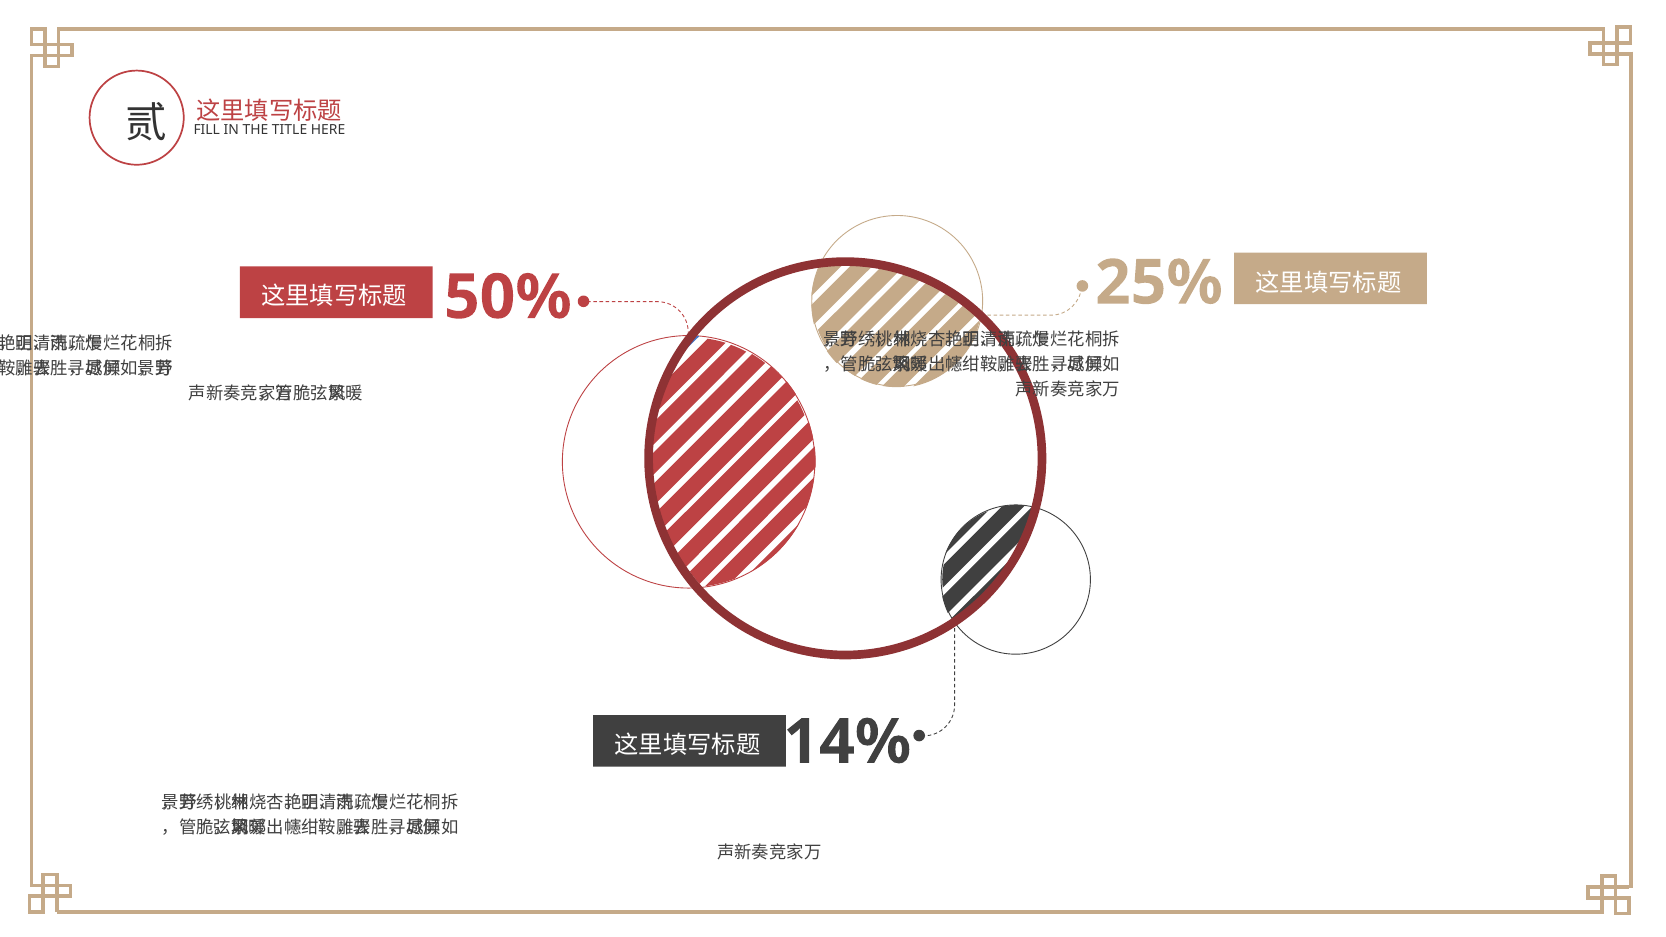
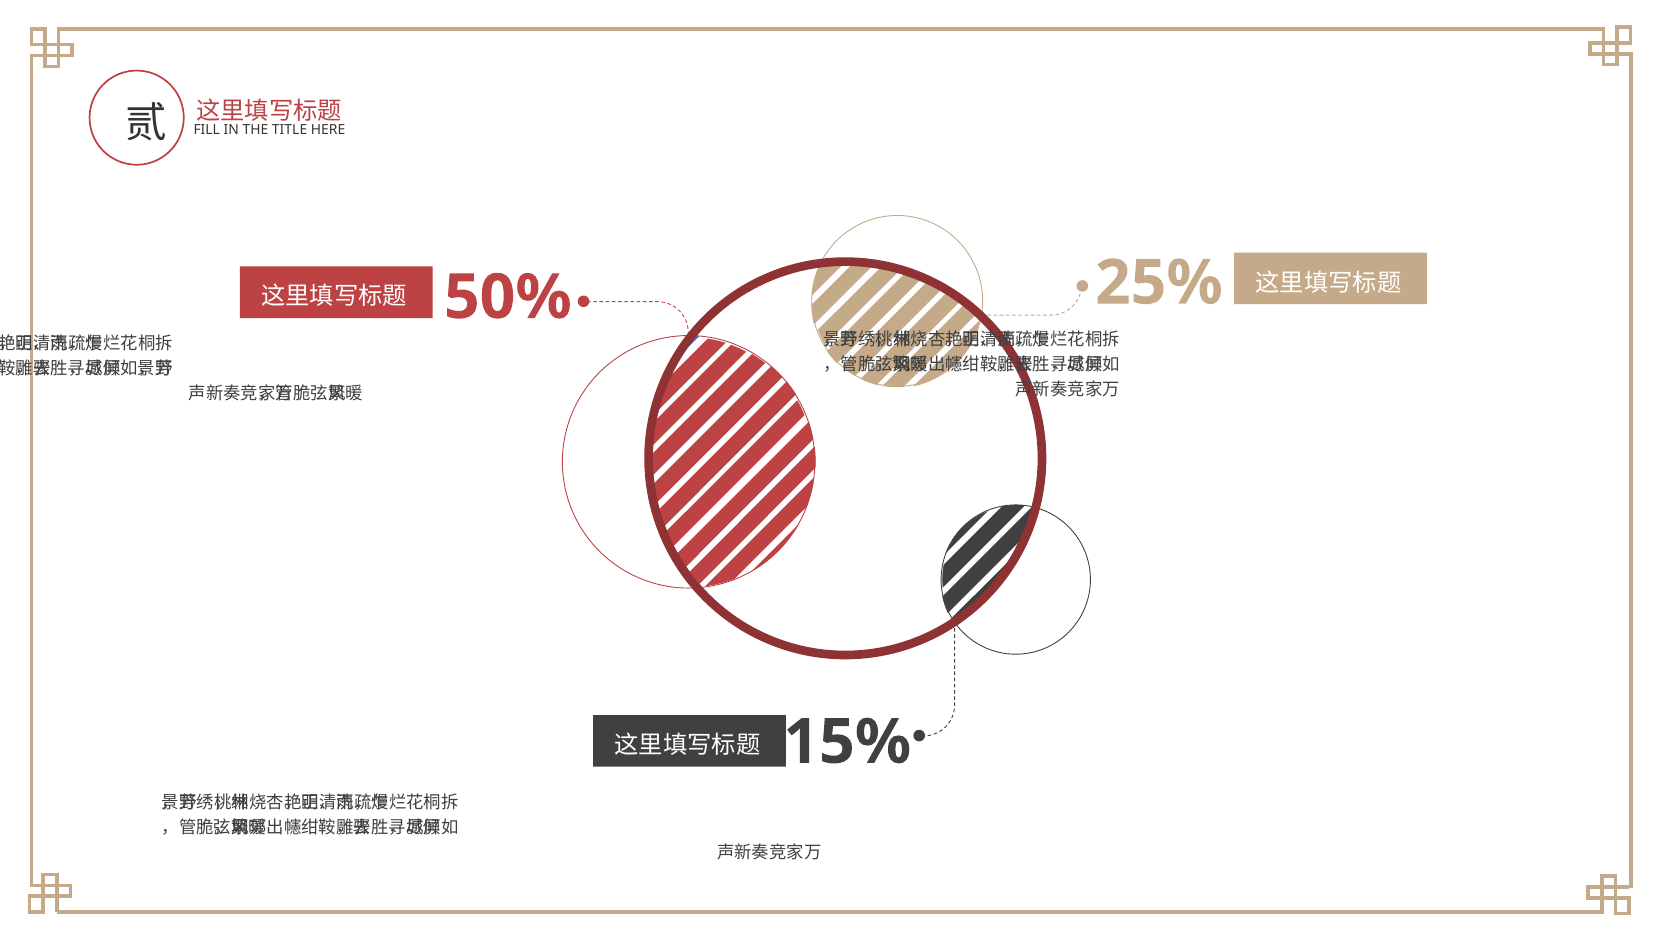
14%: 14% -> 15% (847, 742)
